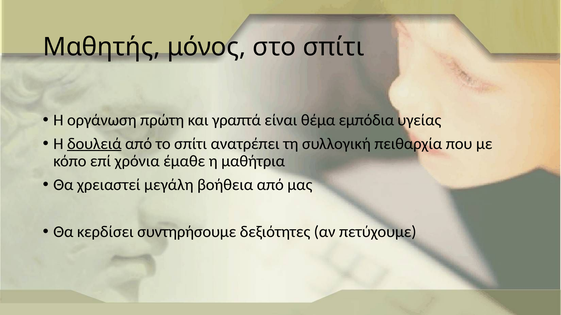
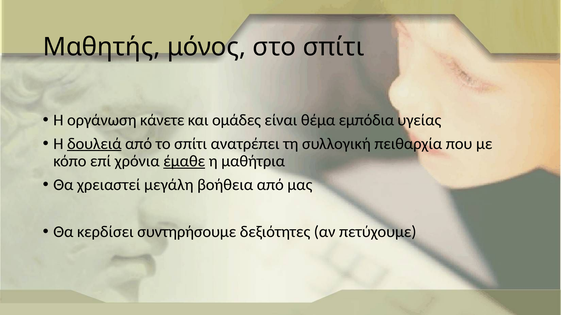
πρώτη: πρώτη -> κάνετε (162, 120)
γραπτά: γραπτά -> ομάδες (237, 120)
έμαθε underline: none -> present (184, 162)
